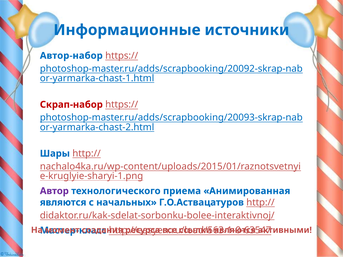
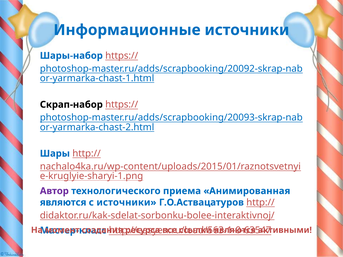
Автор-набор: Автор-набор -> Шары-набор (71, 56)
Скрап-набор colour: red -> black (71, 105)
с начальных: начальных -> источники (126, 203)
